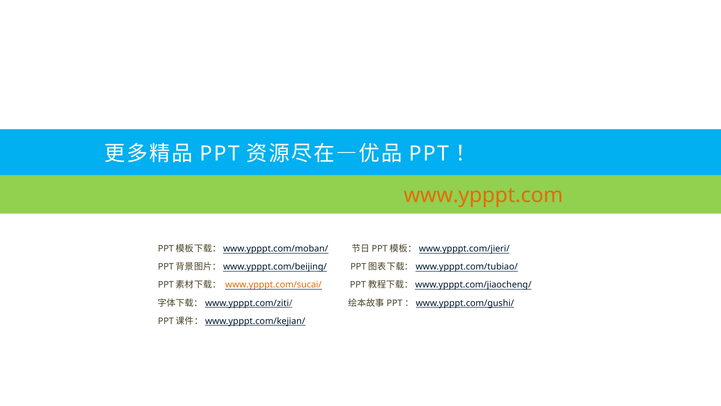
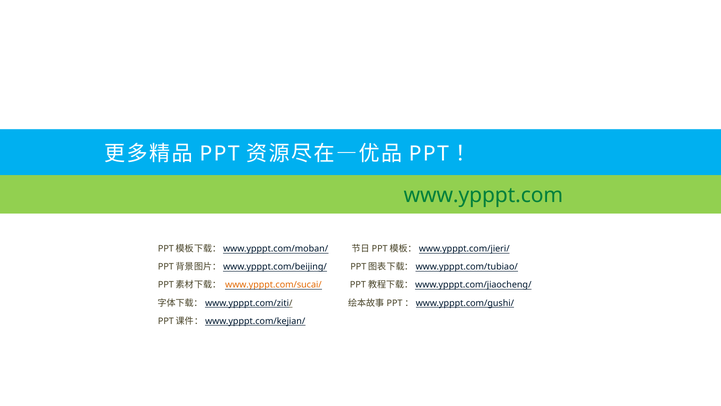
www.ypppt.com colour: orange -> green (483, 195)
